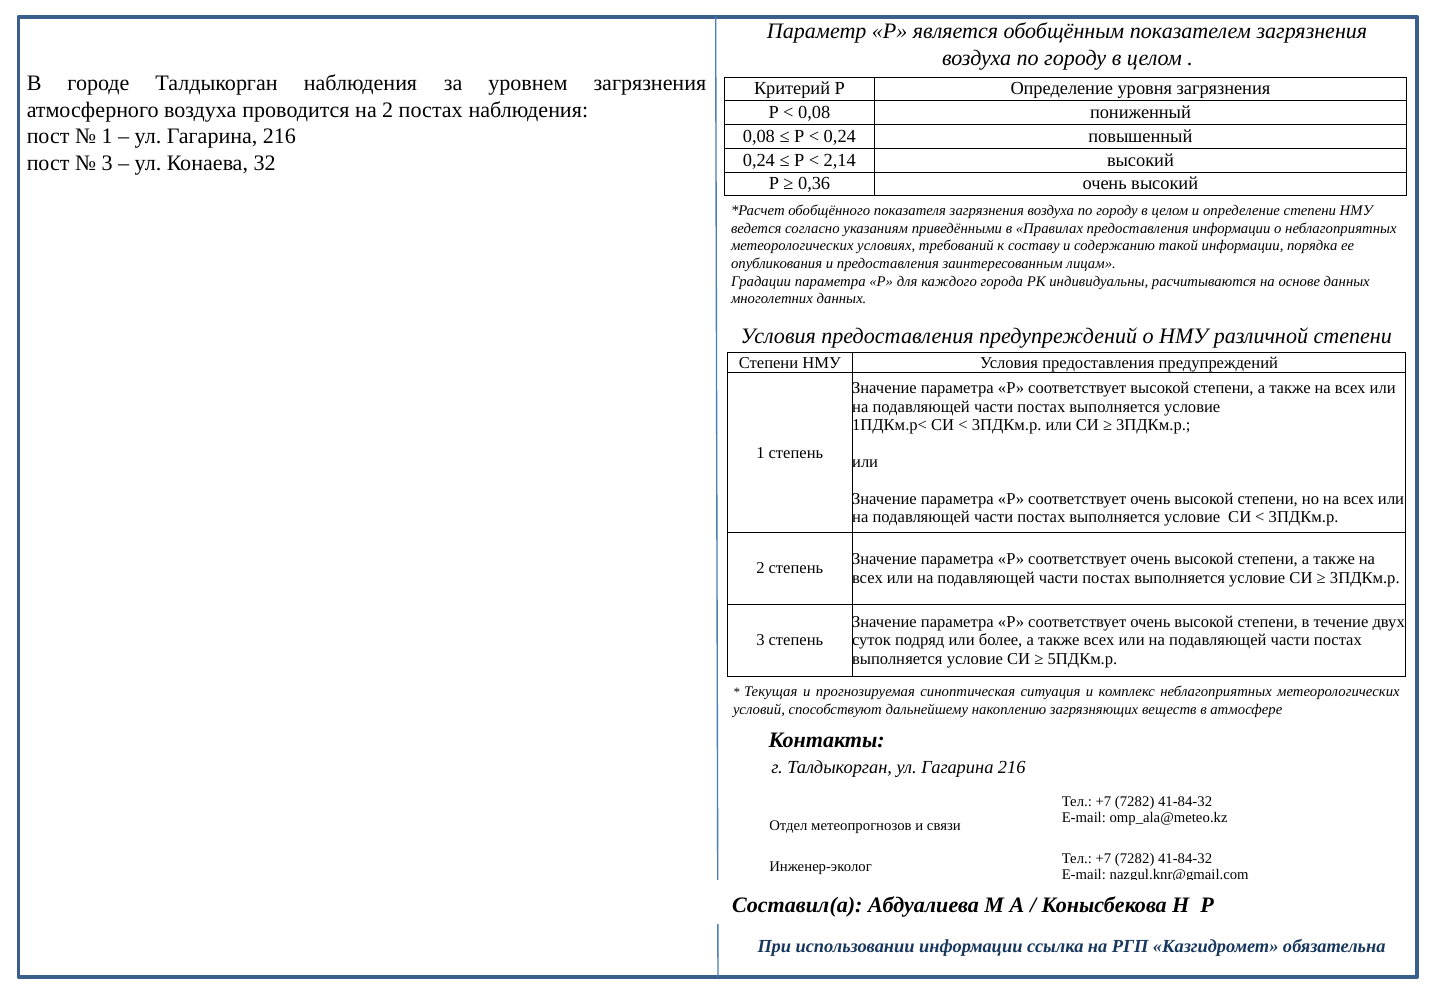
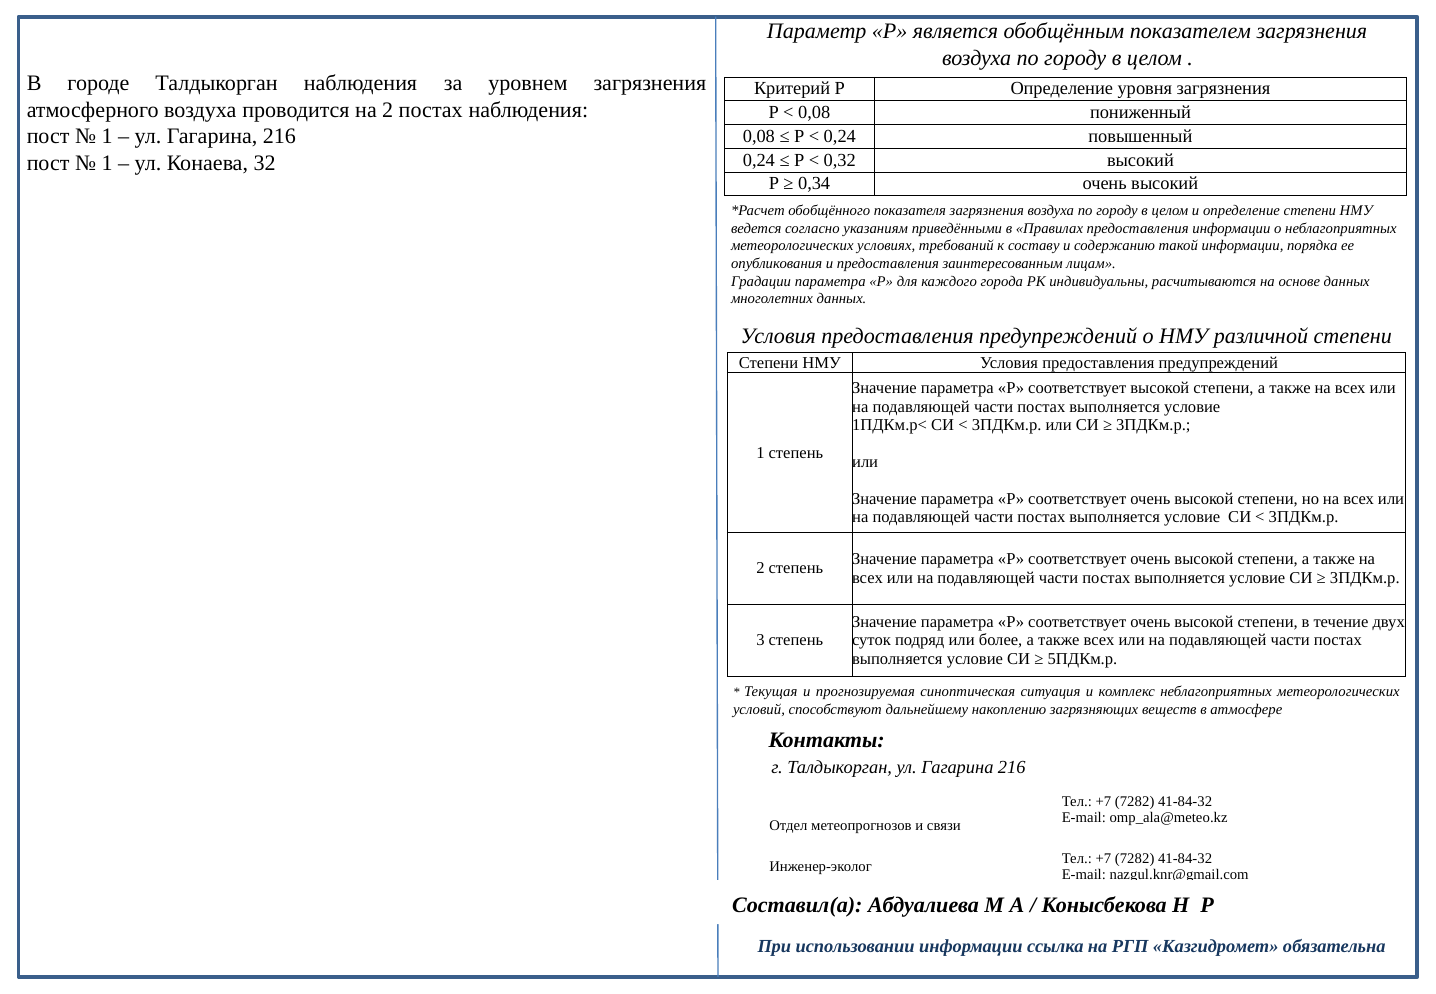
2,14: 2,14 -> 0,32 (840, 160)
3: 3 -> 1 (107, 163)
0,36: 0,36 -> 0,34 (814, 184)
